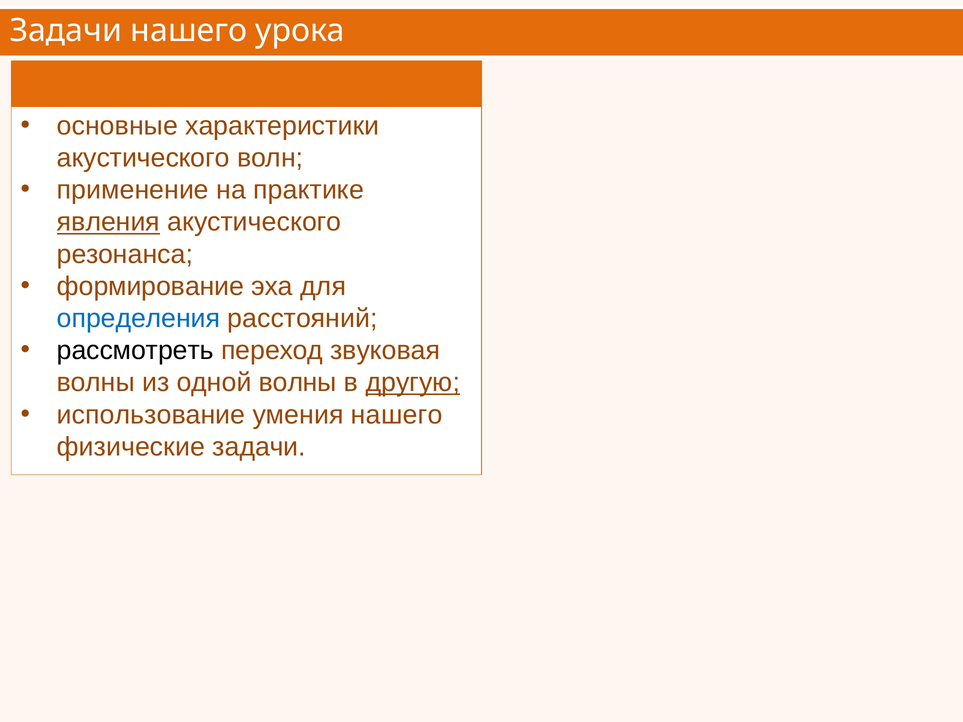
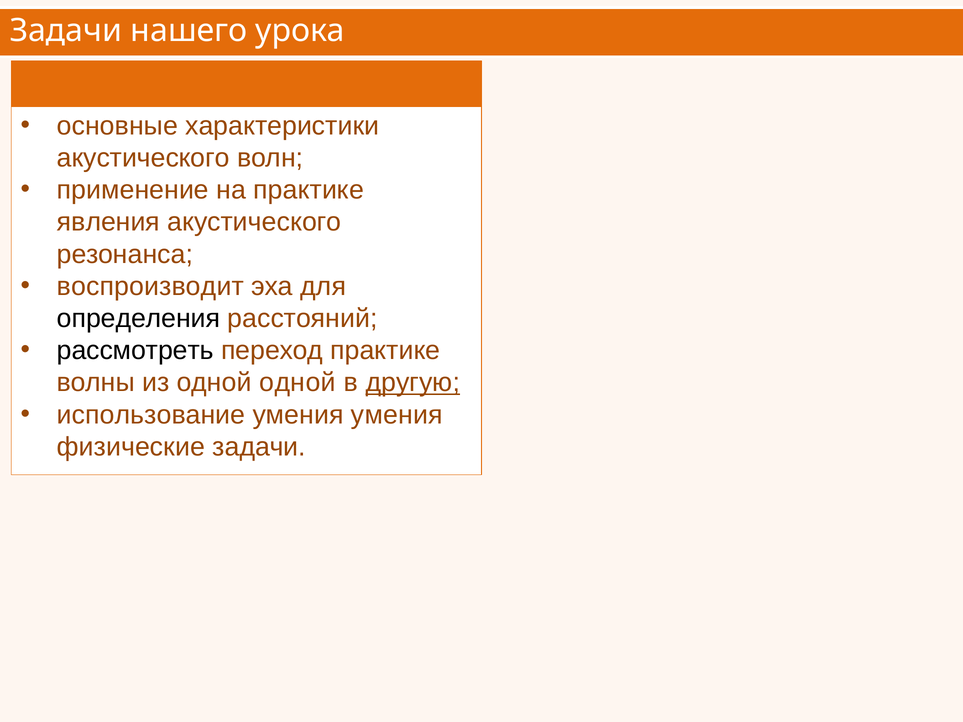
явления underline: present -> none (108, 222)
формирование: формирование -> воспроизводит (150, 286)
определения colour: blue -> black (139, 319)
переход звуковая: звуковая -> практике (385, 351)
одной волны: волны -> одной (298, 383)
умения нашего: нашего -> умения (397, 415)
